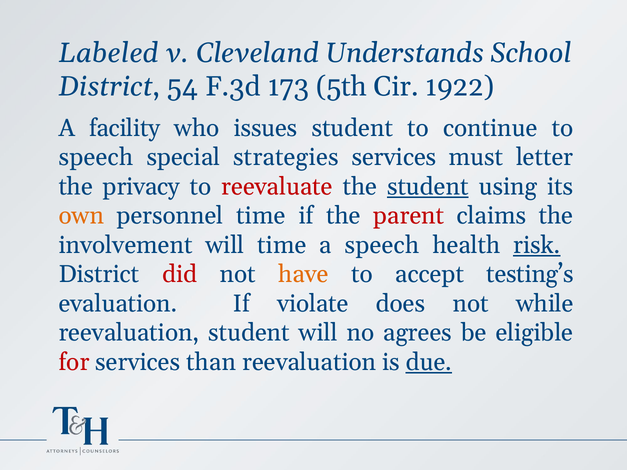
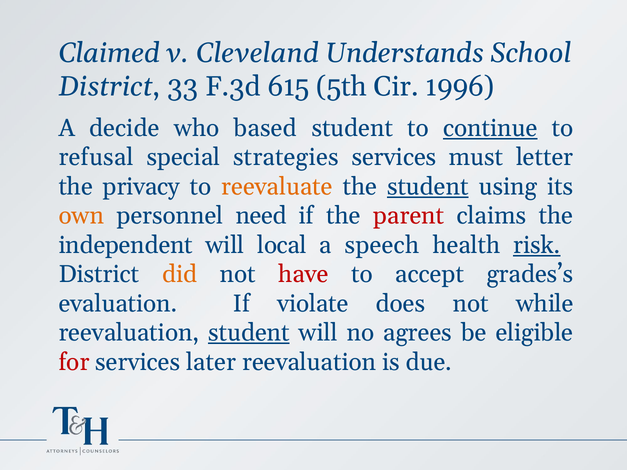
Labeled: Labeled -> Claimed (109, 53)
54: 54 -> 33 (183, 87)
173: 173 -> 615 (289, 87)
1922: 1922 -> 1996 (460, 87)
facility: facility -> decide (124, 128)
issues: issues -> based (265, 128)
continue underline: none -> present (490, 128)
speech: speech -> refusal (96, 157)
reevaluate colour: red -> orange (277, 187)
personnel time: time -> need (261, 216)
involvement: involvement -> independent (126, 245)
will time: time -> local (282, 245)
did colour: red -> orange (180, 275)
have colour: orange -> red (304, 275)
testing’s: testing’s -> grades’s (530, 275)
student underline: none -> present (249, 333)
than: than -> later (211, 362)
due underline: present -> none (429, 362)
